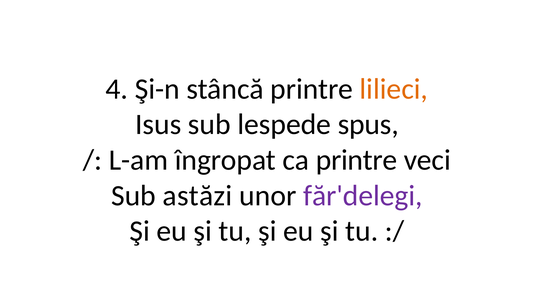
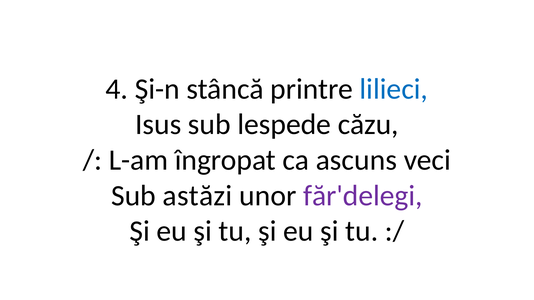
lilieci colour: orange -> blue (394, 89)
spus: spus -> căzu (368, 125)
ca printre: printre -> ascuns (356, 160)
